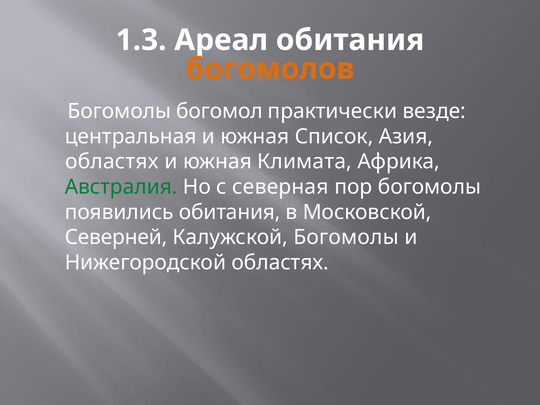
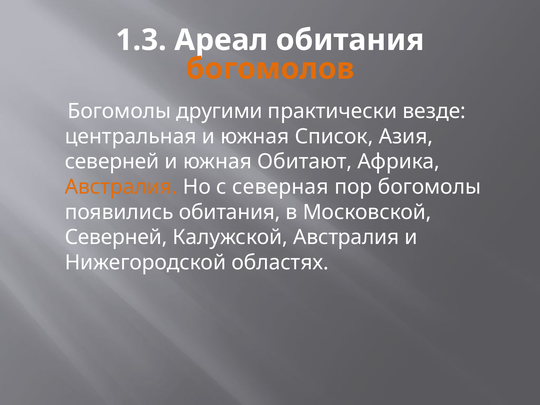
богомол: богомол -> другими (219, 111)
областях: областях -> северней (112, 162)
Климата: Климата -> Обитают (305, 162)
Австралия colour: green -> orange (121, 187)
Калужской Богомолы: Богомолы -> Австралия (346, 237)
